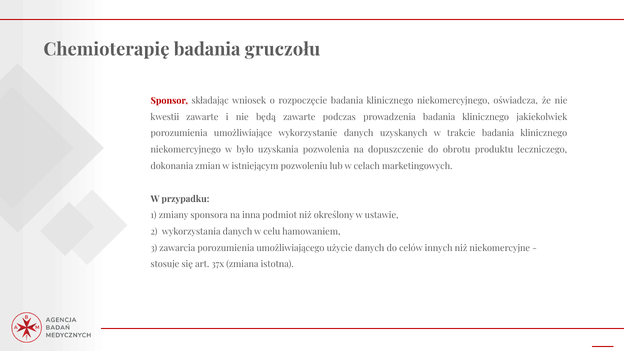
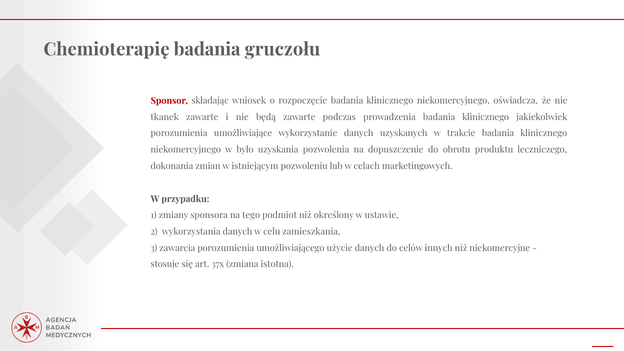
kwestii: kwestii -> tkanek (165, 117)
inna: inna -> tego (251, 215)
hamowaniem: hamowaniem -> zamieszkania (311, 232)
